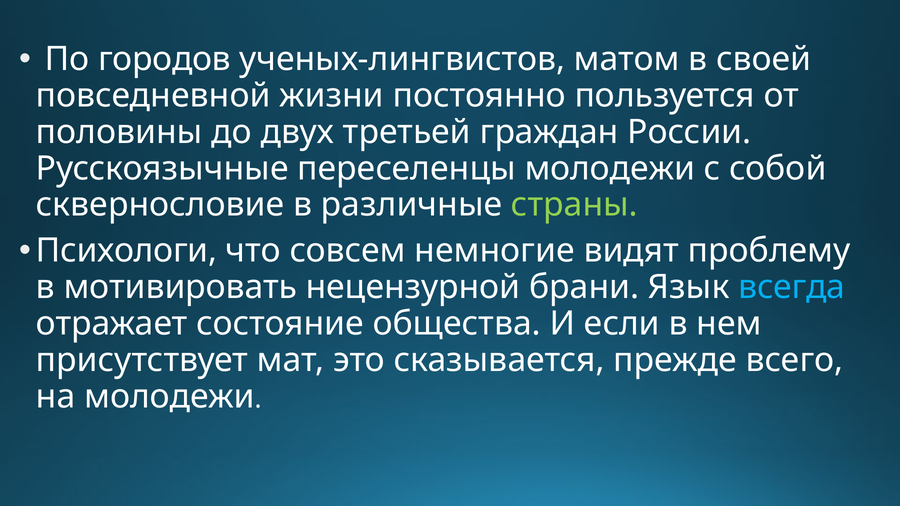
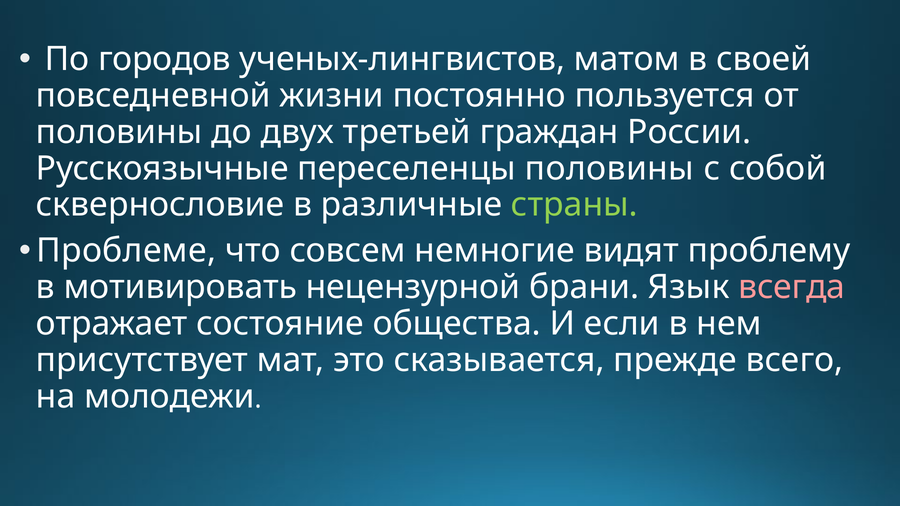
переселенцы молодежи: молодежи -> половины (609, 169)
Психологи: Психологи -> Проблеме (126, 251)
всегда colour: light blue -> pink (792, 287)
